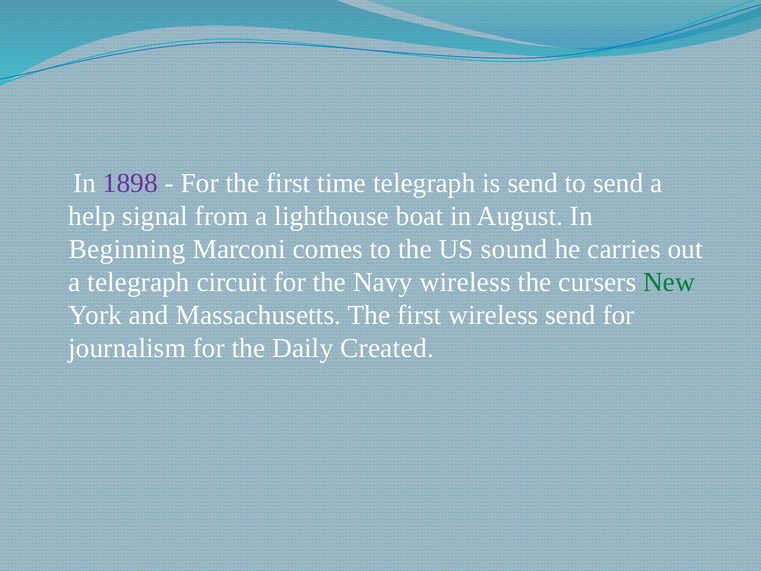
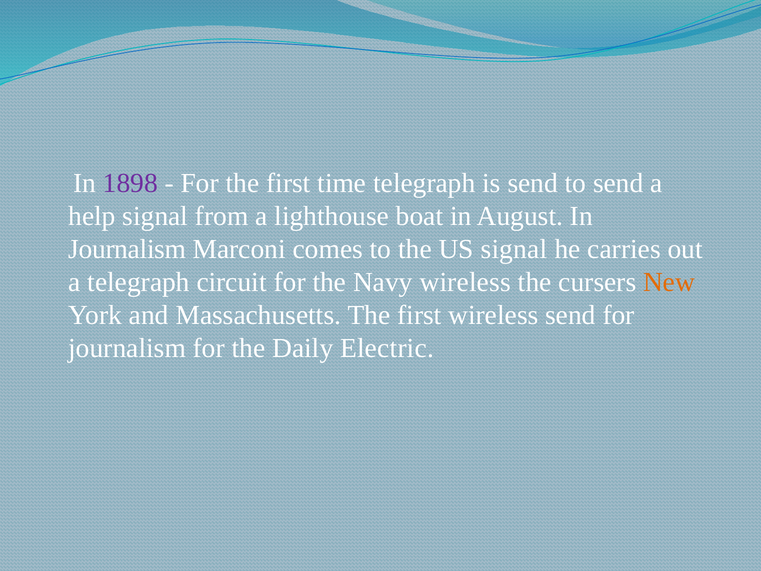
Beginning: Beginning -> Journalism (127, 249)
US sound: sound -> signal (514, 249)
New colour: green -> orange (669, 282)
Created: Created -> Electric (387, 348)
